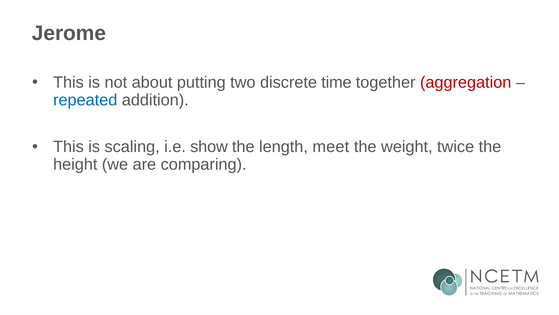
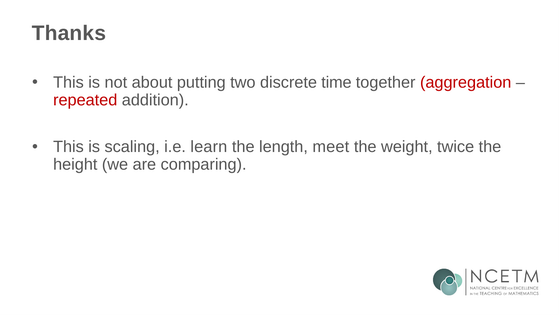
Jerome: Jerome -> Thanks (69, 33)
repeated colour: blue -> red (85, 100)
show: show -> learn (209, 147)
